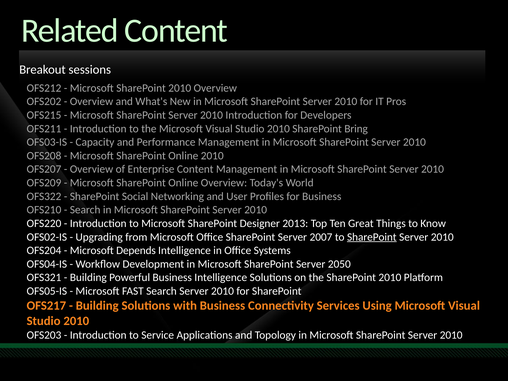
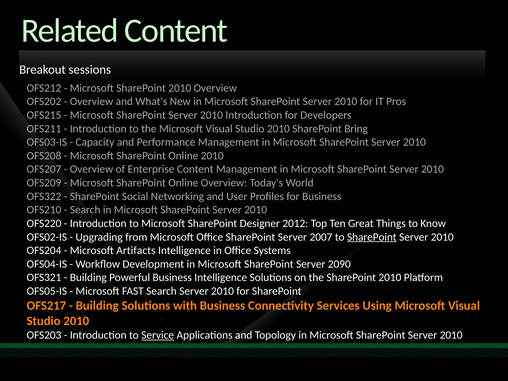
2013: 2013 -> 2012 (295, 223)
Depends: Depends -> Artifacts (136, 250)
2050: 2050 -> 2090 (339, 264)
Service underline: none -> present (158, 335)
